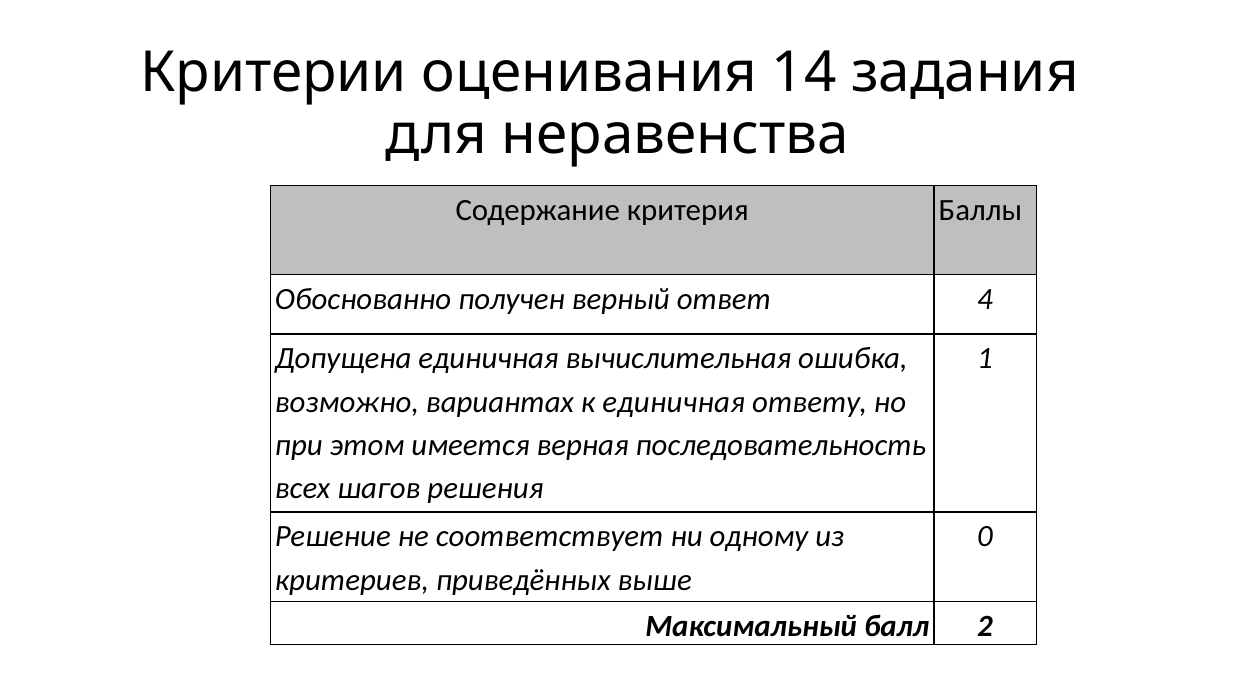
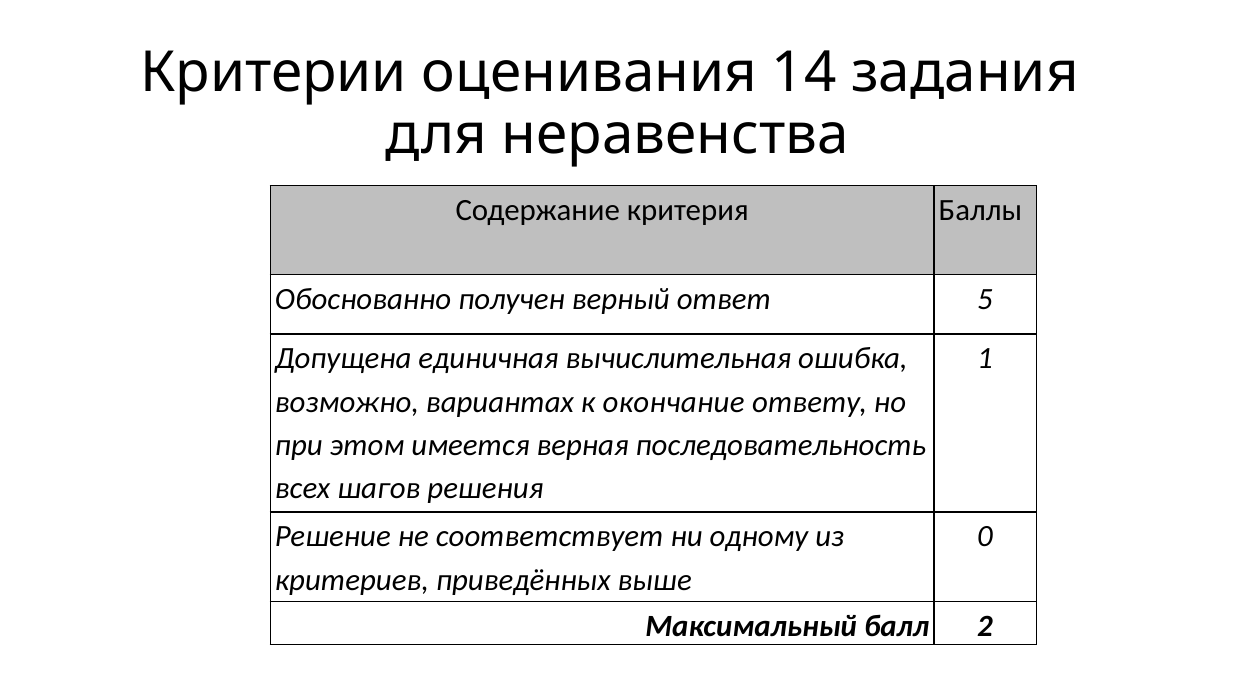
4: 4 -> 5 (985, 299)
к единичная: единичная -> окончание (674, 402)
